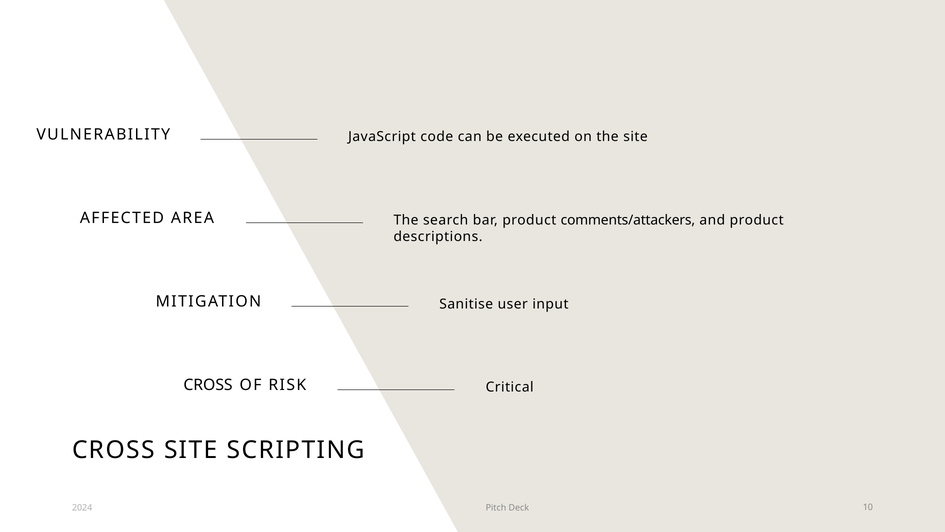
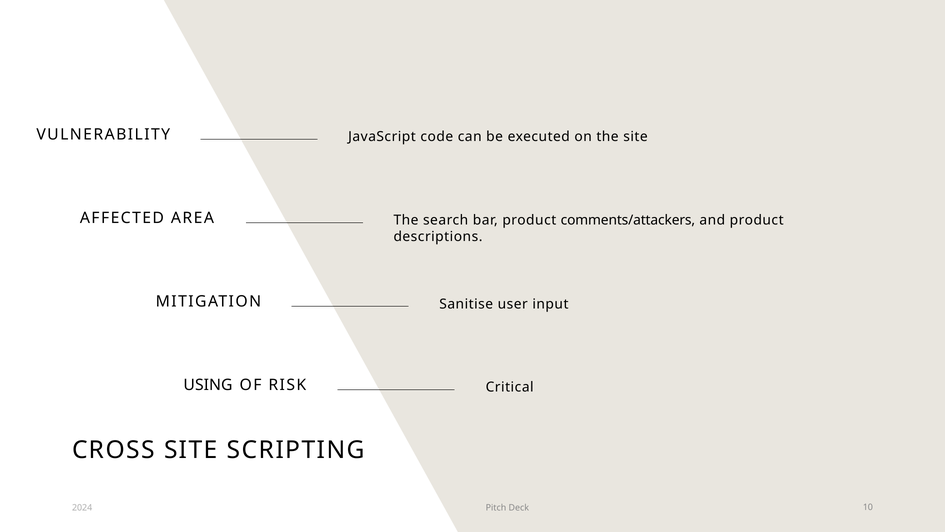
CROSS: CROSS -> USING (208, 385)
